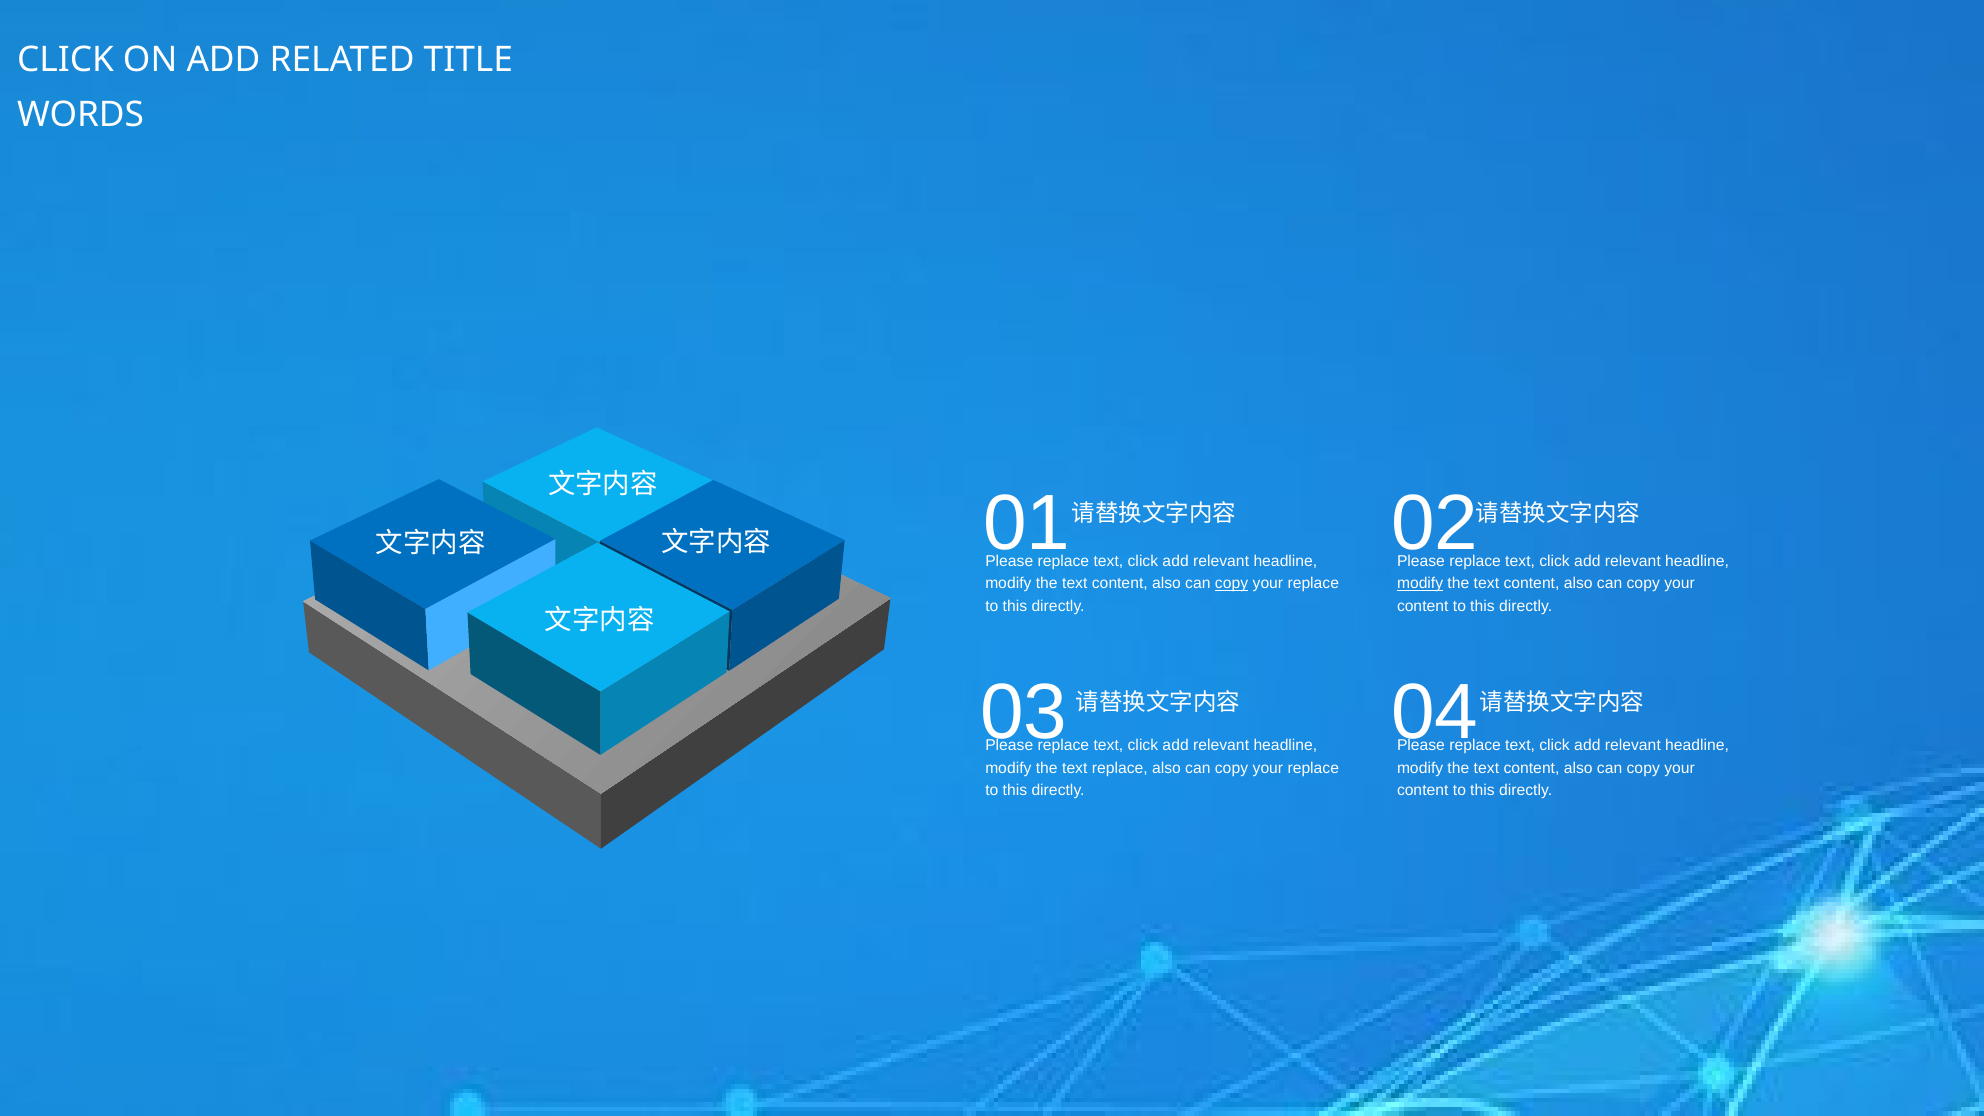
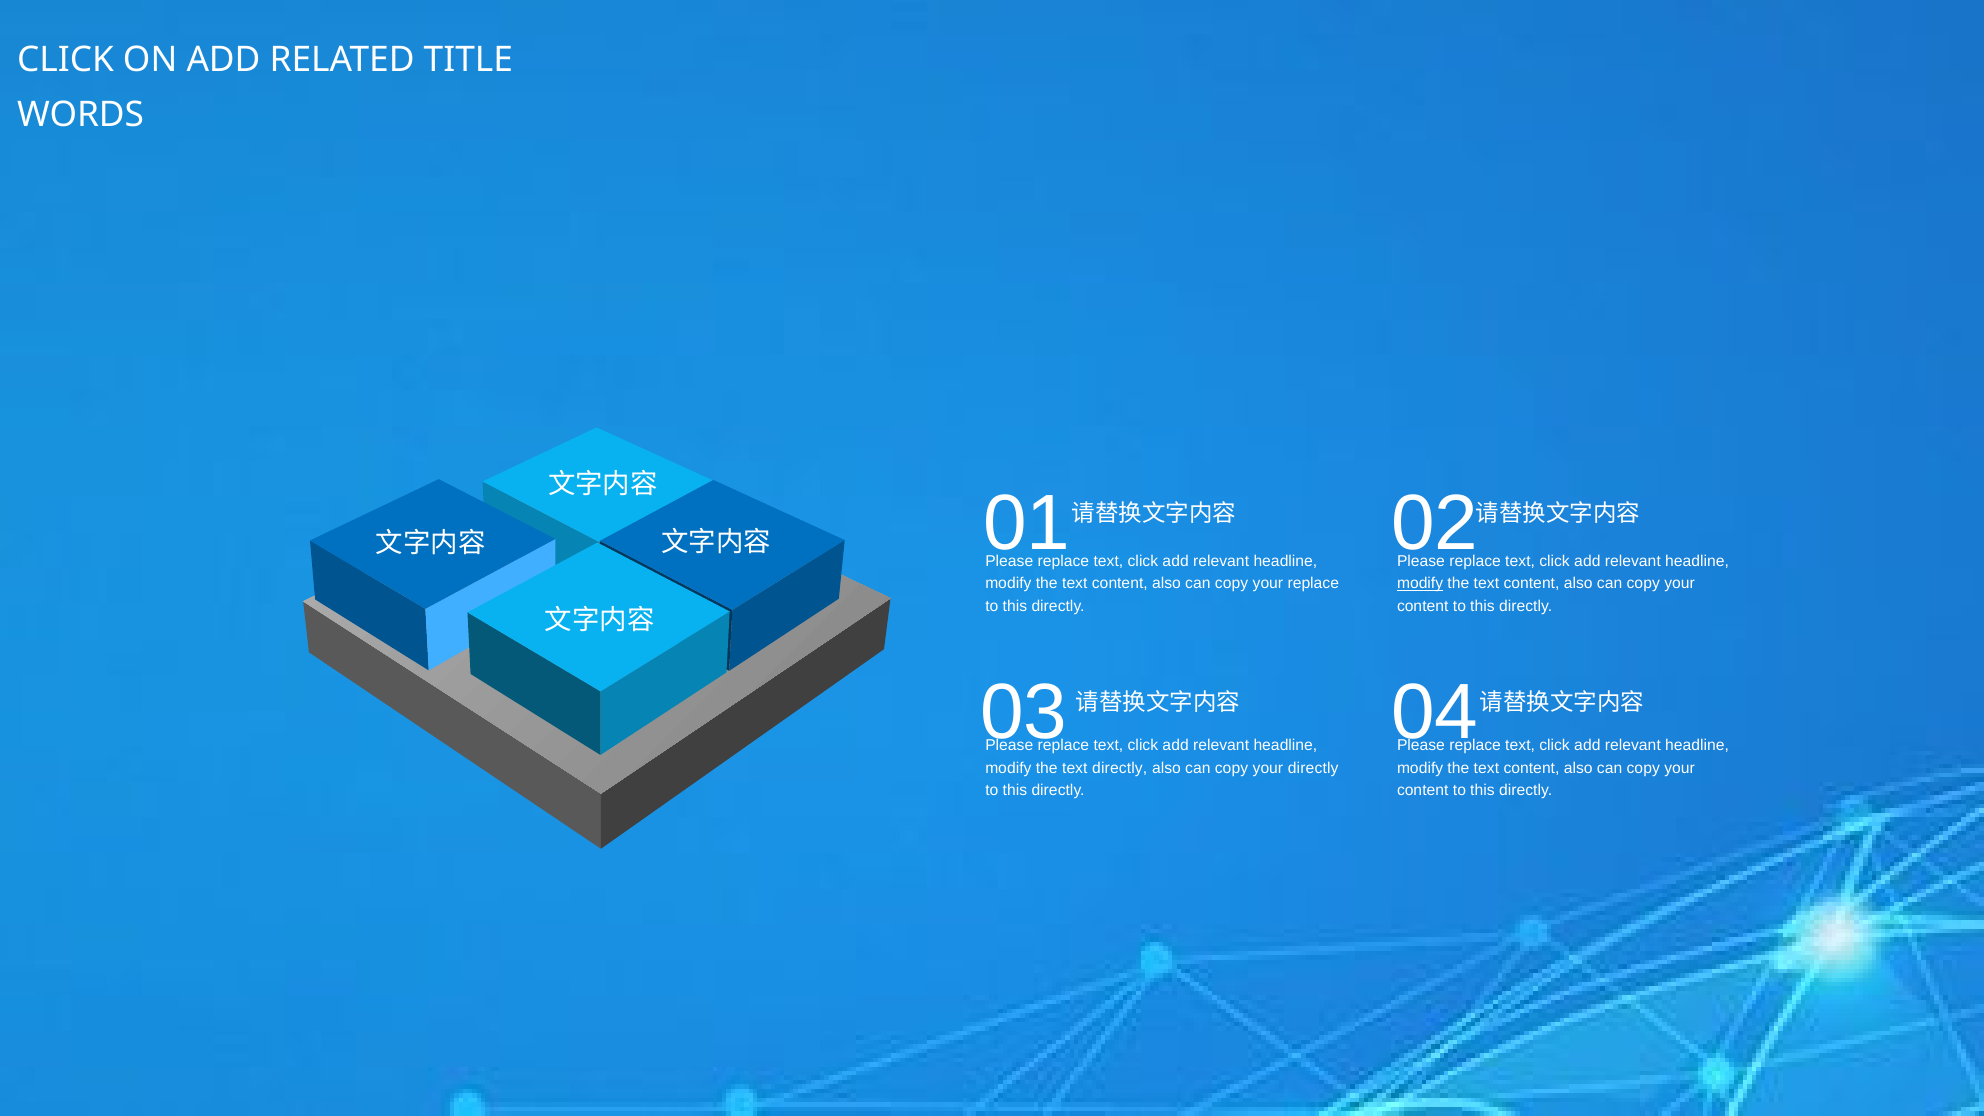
copy underline: present -> none (1232, 584)
text replace: replace -> directly (1120, 768)
replace: replace -> directly (1313, 768)
